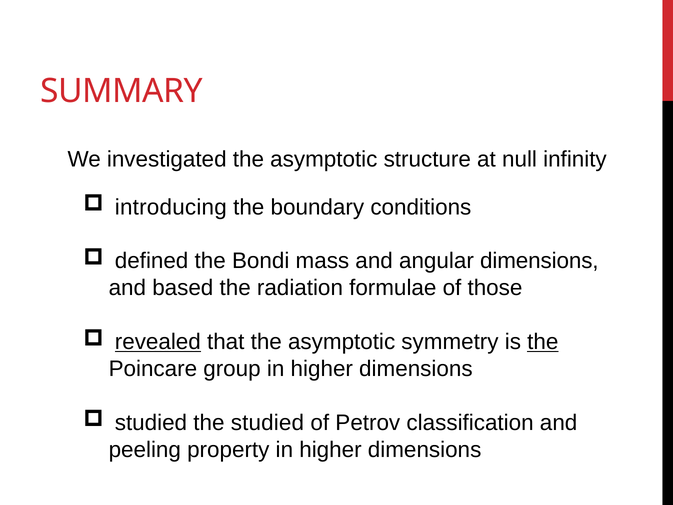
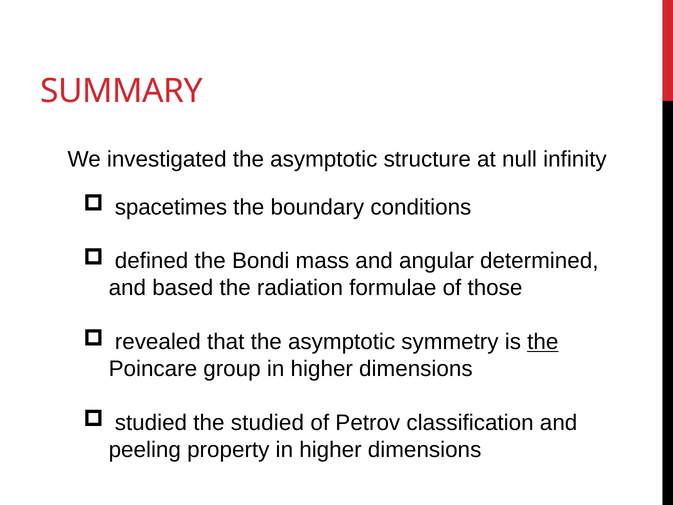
introducing: introducing -> spacetimes (171, 207)
angular dimensions: dimensions -> determined (539, 261)
revealed underline: present -> none (158, 342)
